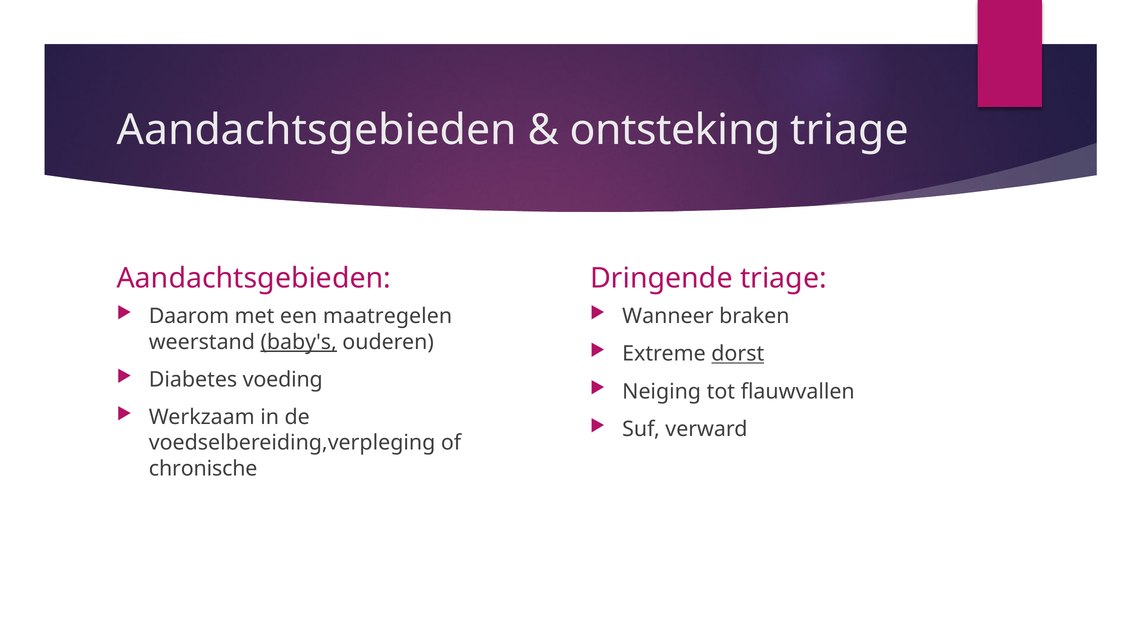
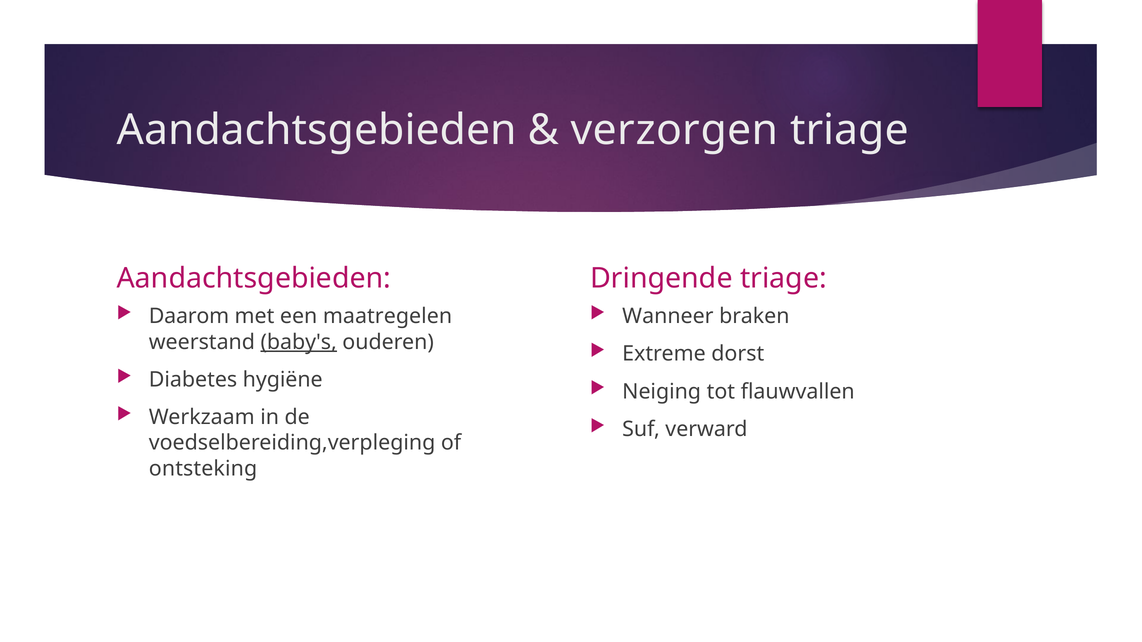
ontsteking: ontsteking -> verzorgen (675, 130)
dorst underline: present -> none (738, 354)
voeding: voeding -> hygiëne (283, 380)
chronische: chronische -> ontsteking (203, 469)
